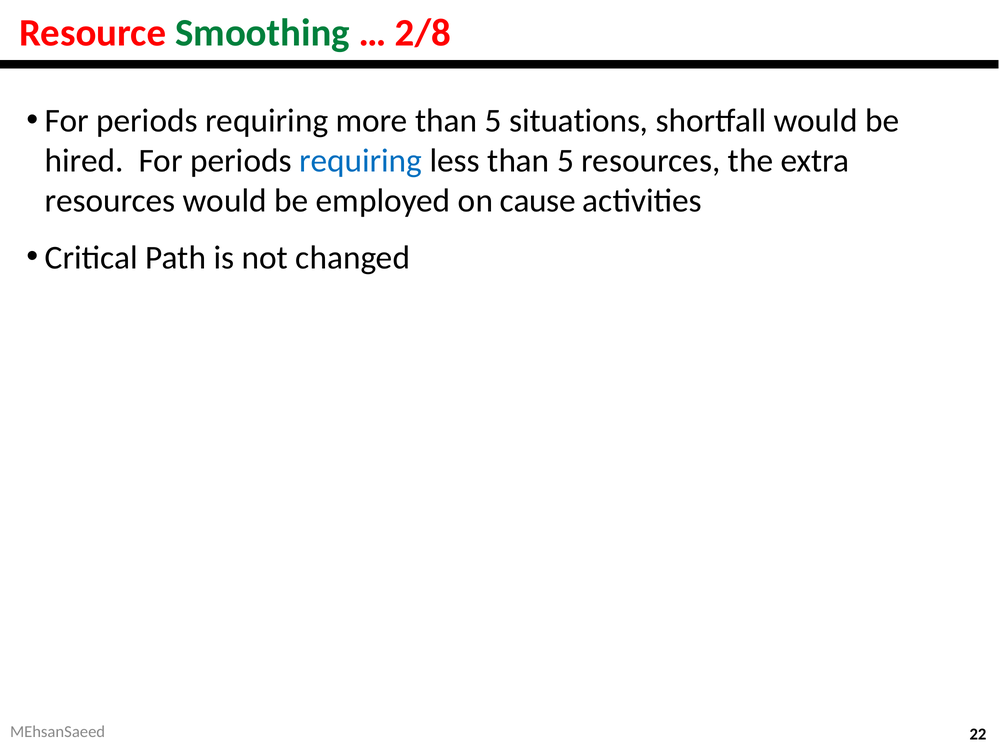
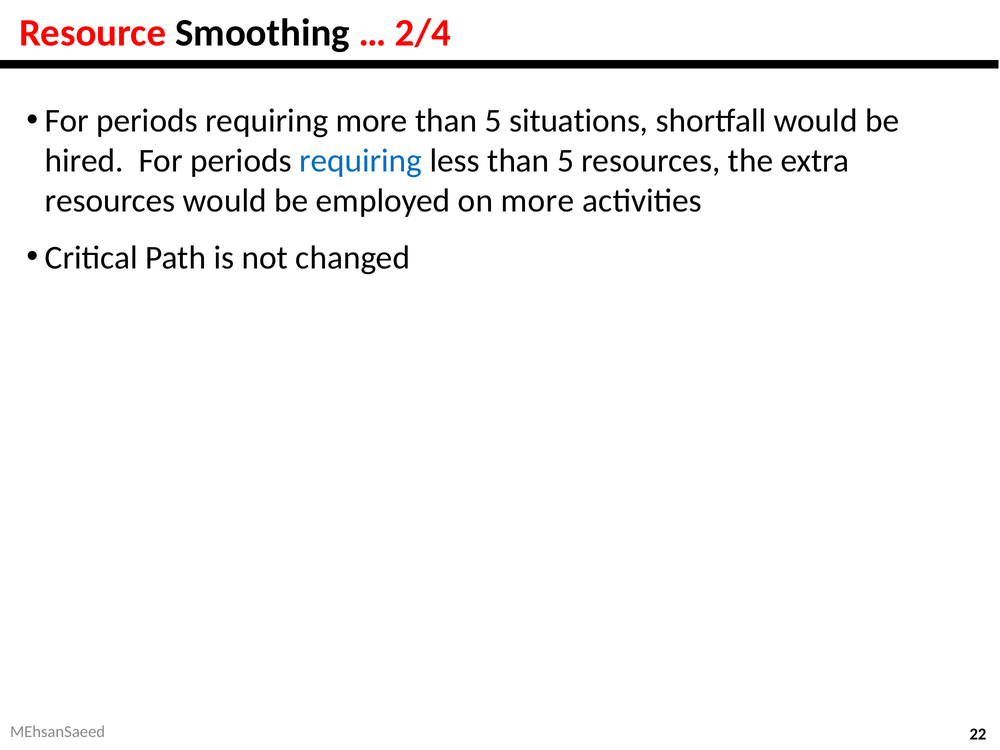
Smoothing colour: green -> black (262, 33)
2/8: 2/8 -> 2/4 (423, 33)
on cause: cause -> more (537, 201)
